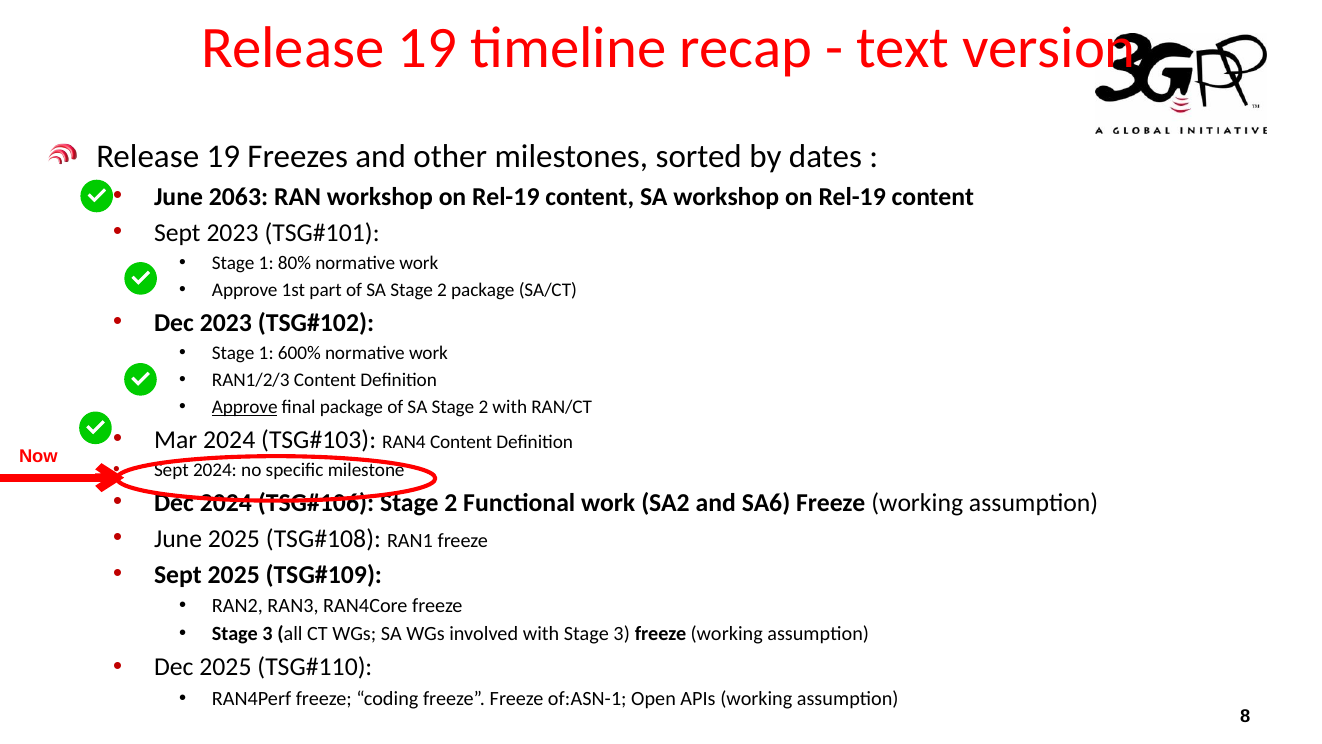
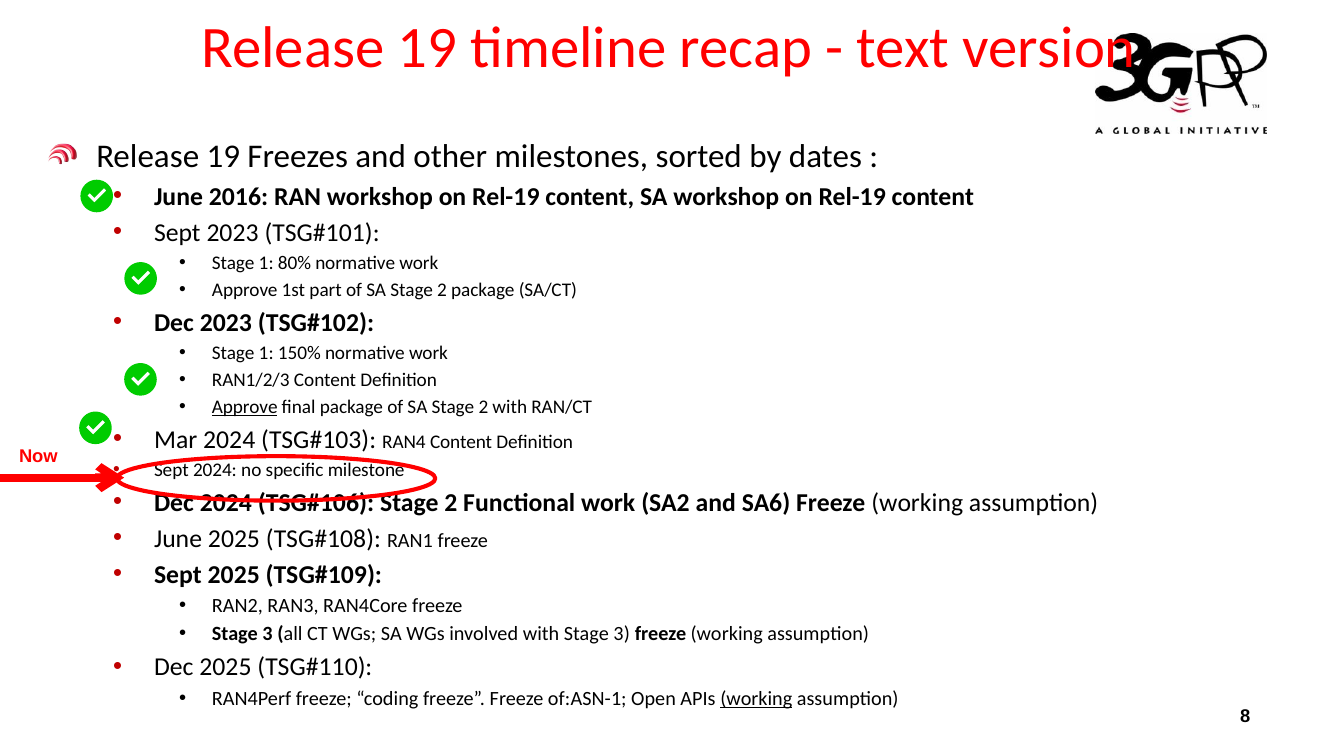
2063: 2063 -> 2016 (239, 196)
600%: 600% -> 150% (299, 353)
working underline: none -> present (756, 698)
